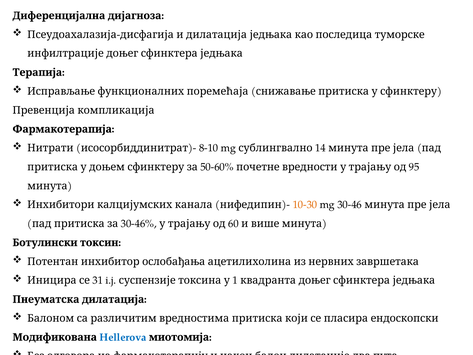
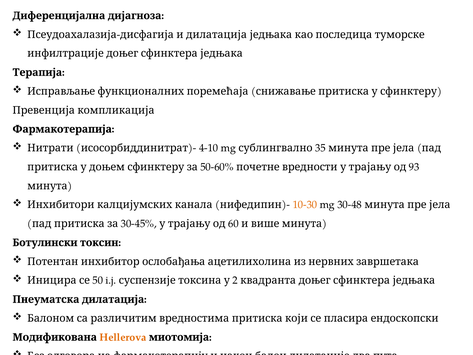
8-10: 8-10 -> 4-10 (209, 148)
14: 14 -> 35 (320, 148)
95: 95 -> 93 (414, 167)
30-46: 30-46 -> 30-48 (350, 205)
30-46%: 30-46% -> 30-45% (139, 224)
31: 31 -> 50 (98, 280)
1: 1 -> 2 (235, 280)
Hellerova colour: blue -> orange (123, 337)
